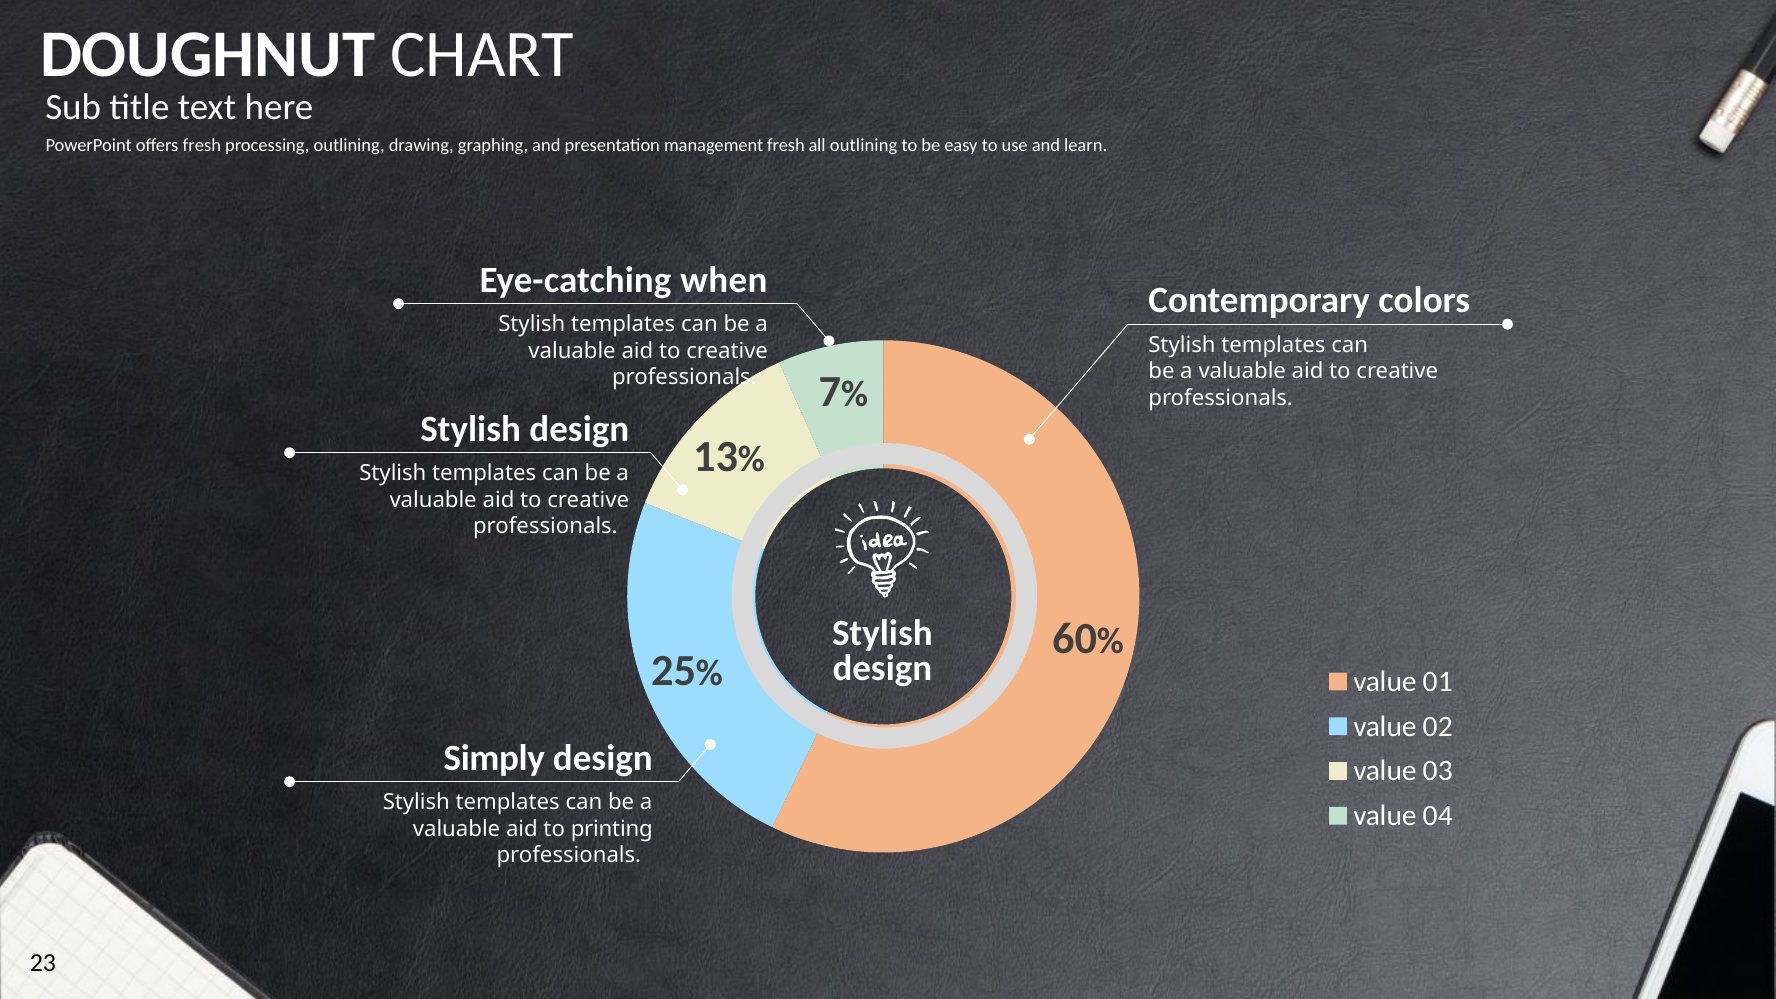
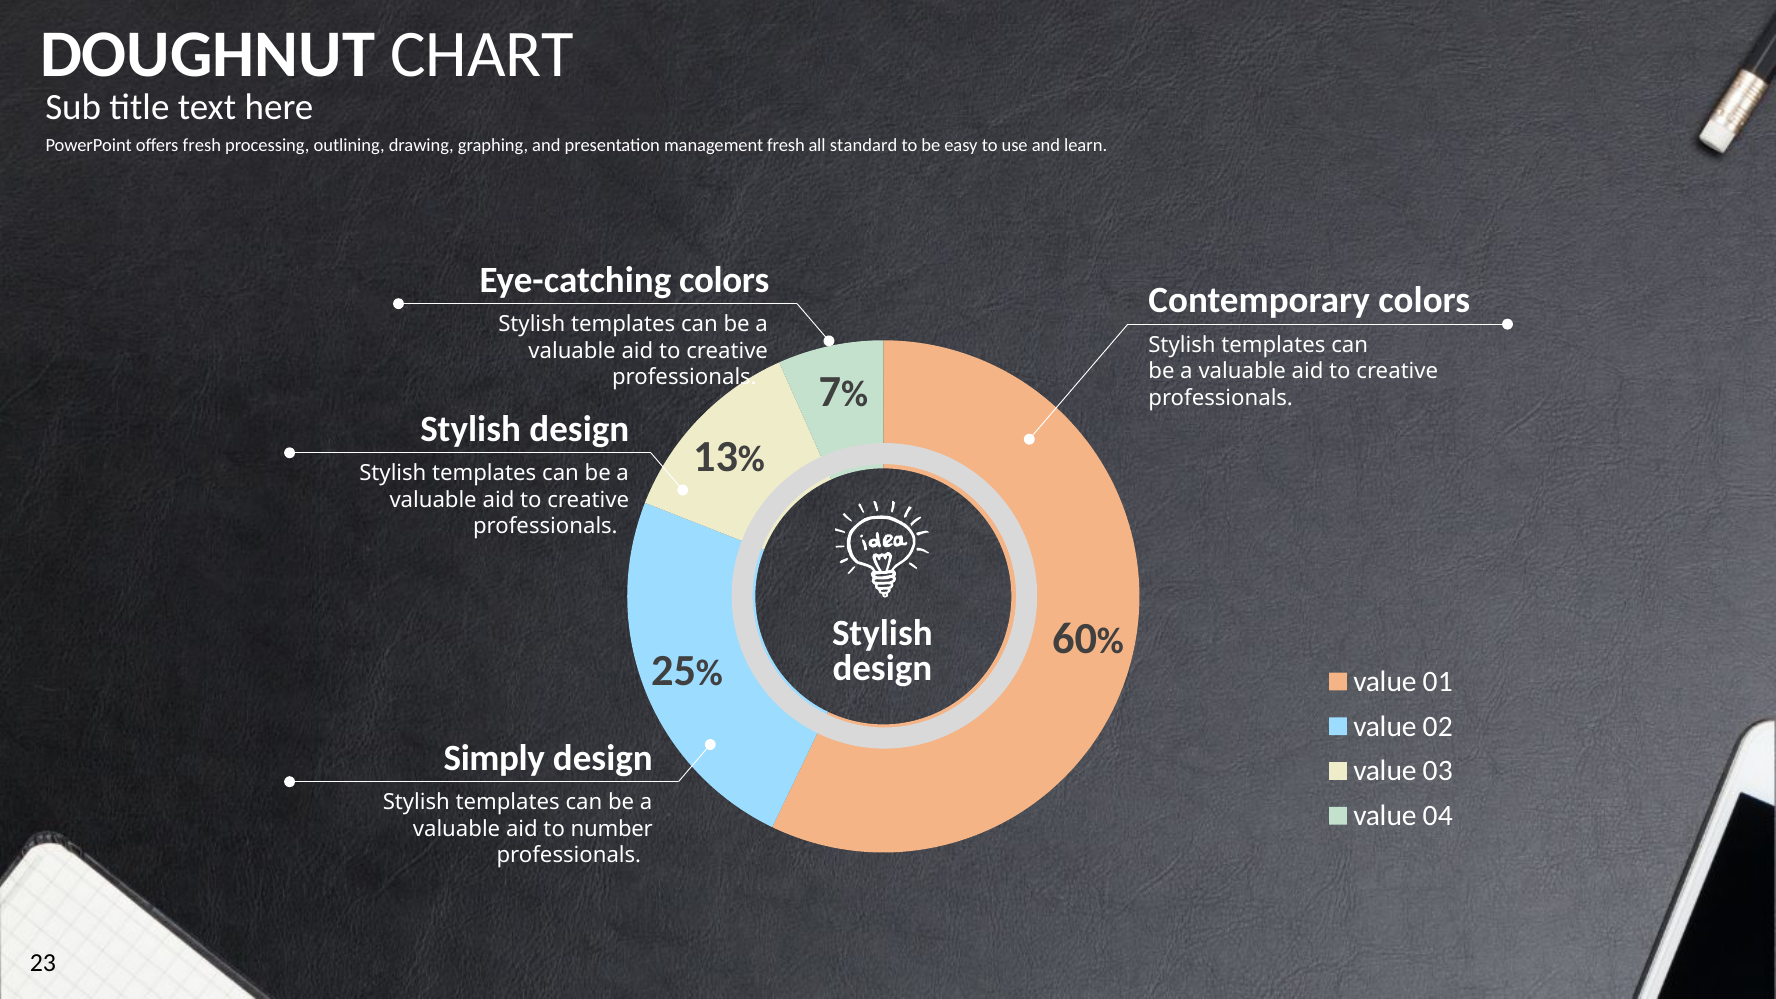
all outlining: outlining -> standard (864, 146)
Eye-catching when: when -> colors (724, 280)
printing: printing -> number (612, 829)
